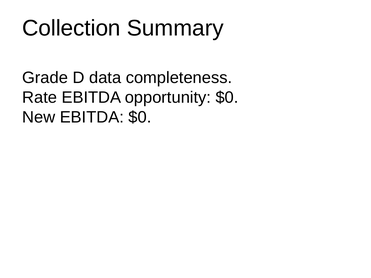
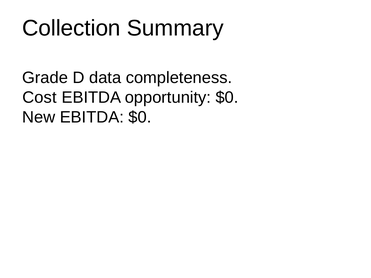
Rate: Rate -> Cost (40, 98)
